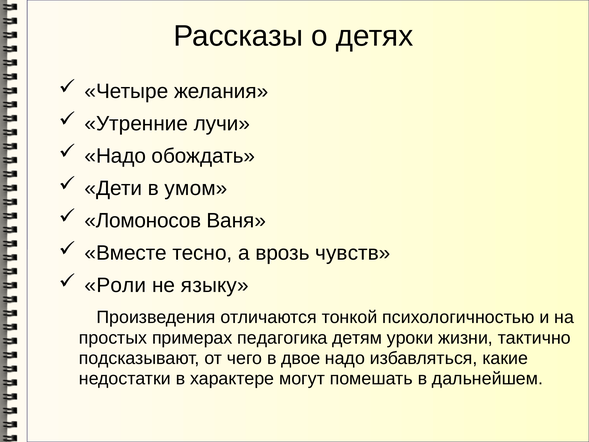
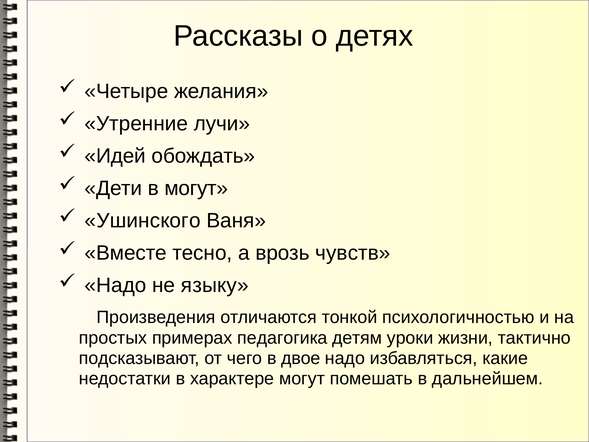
Надо: Надо -> Идей (115, 156)
в умом: умом -> могут (196, 188)
Ломоносов: Ломоносов -> Ушинского (143, 220)
Роли: Роли -> Надо (115, 285)
